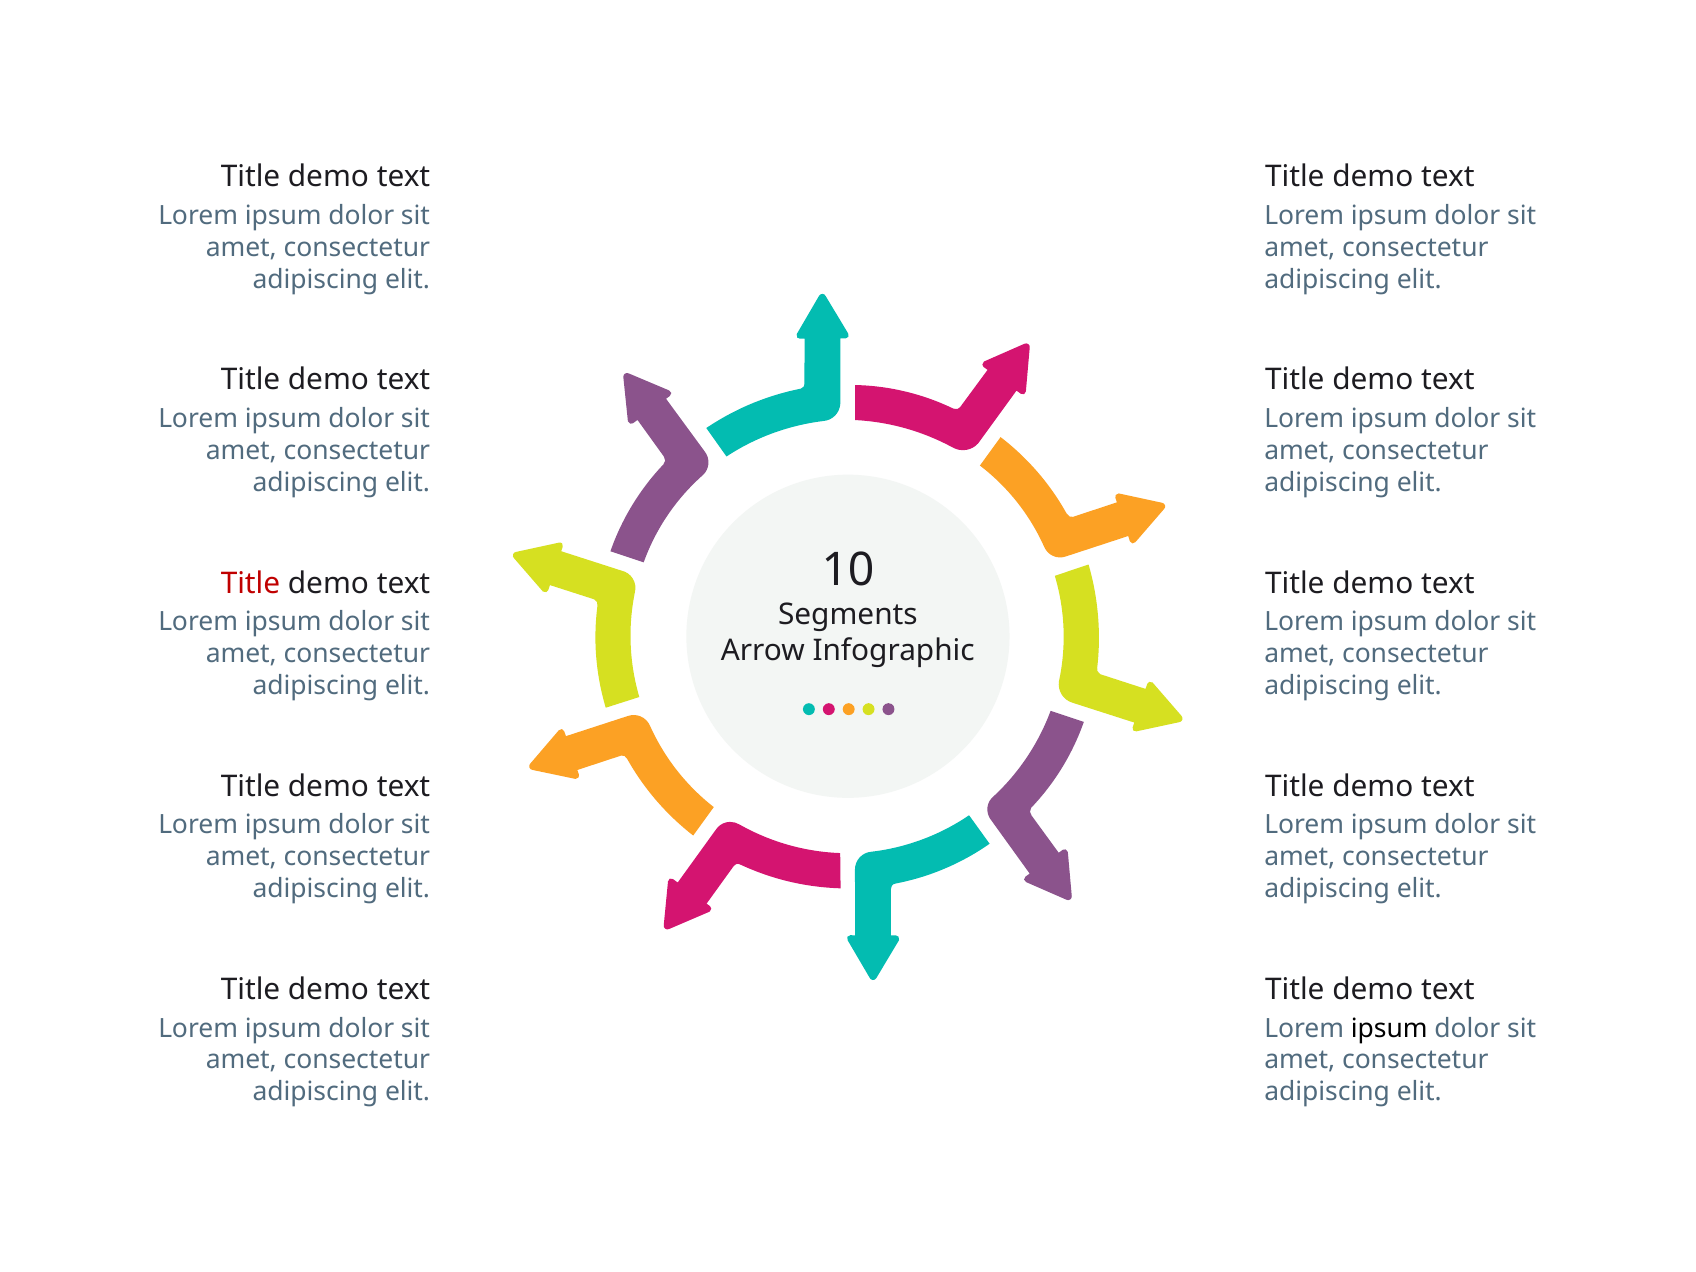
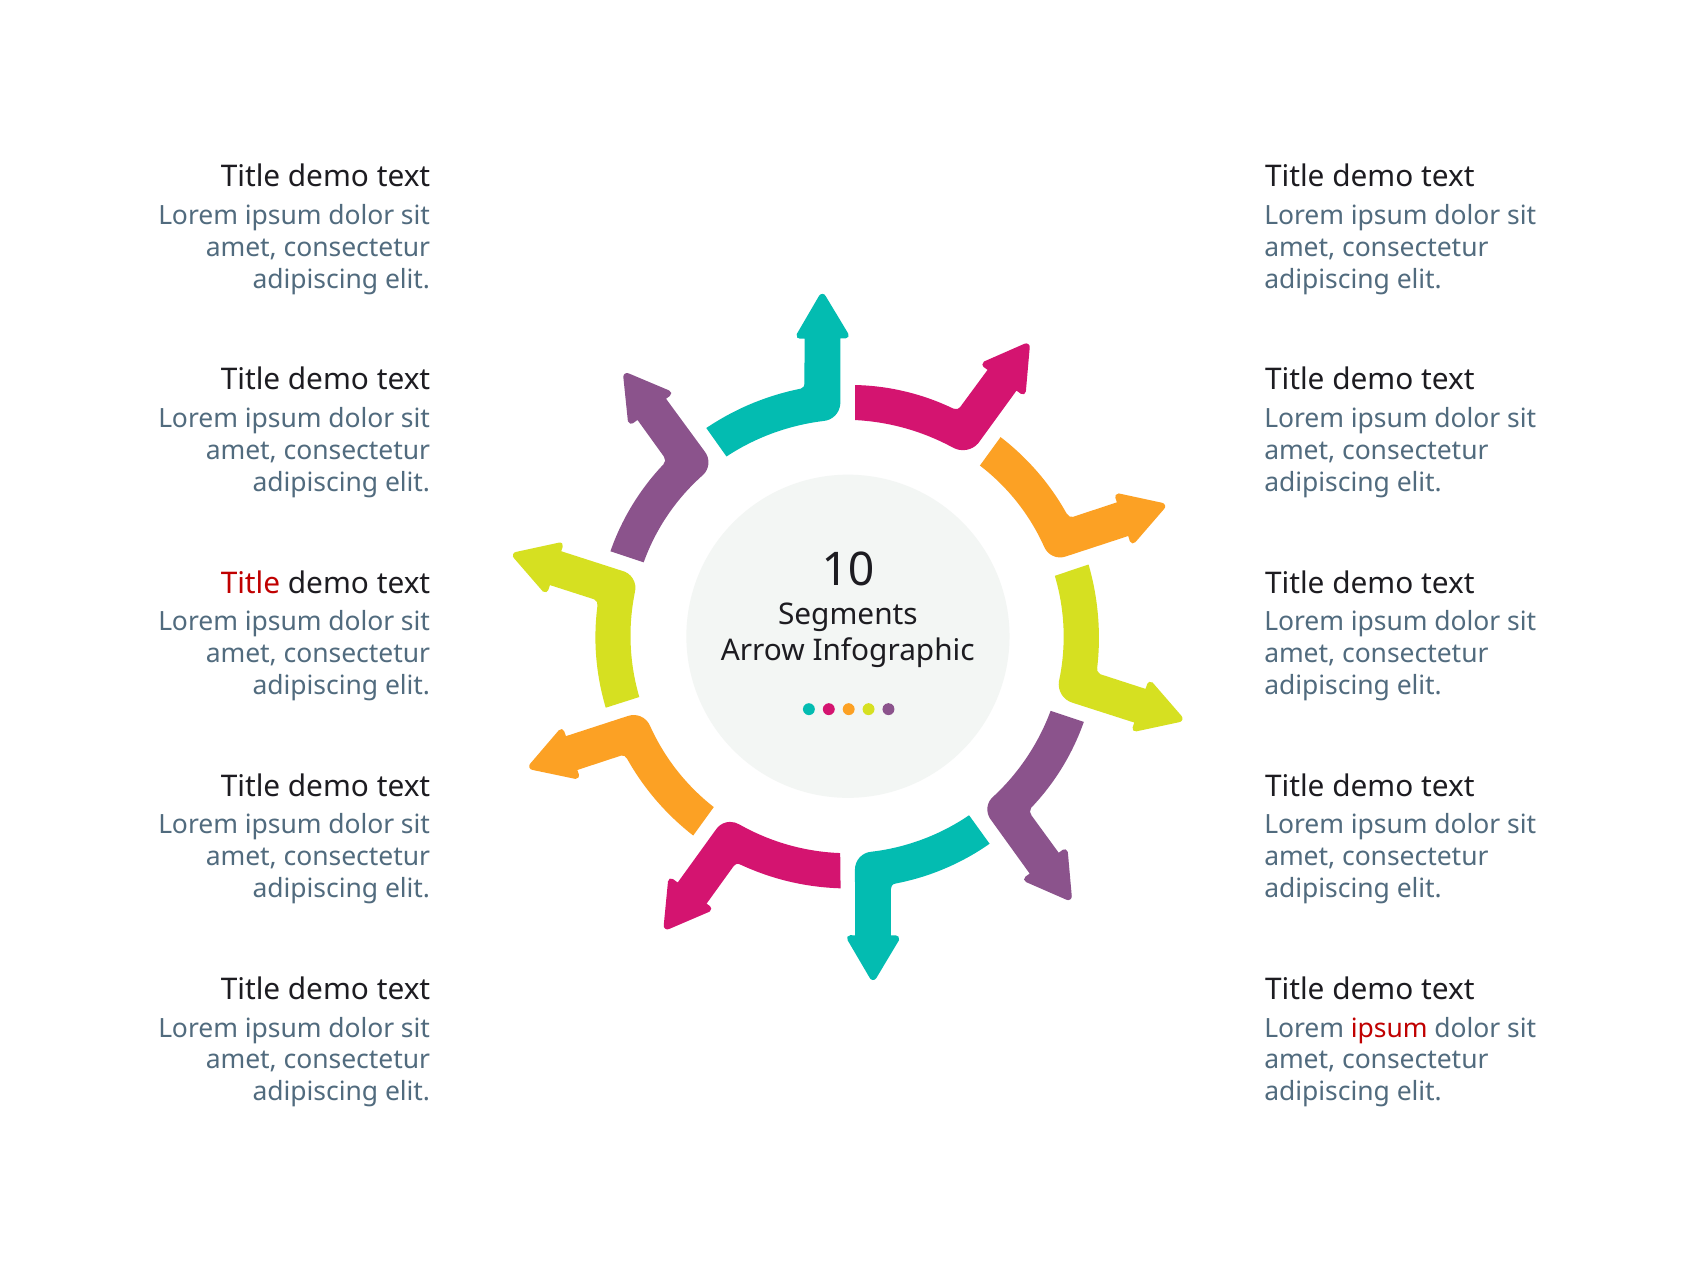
ipsum colour: black -> red (1389, 1028)
